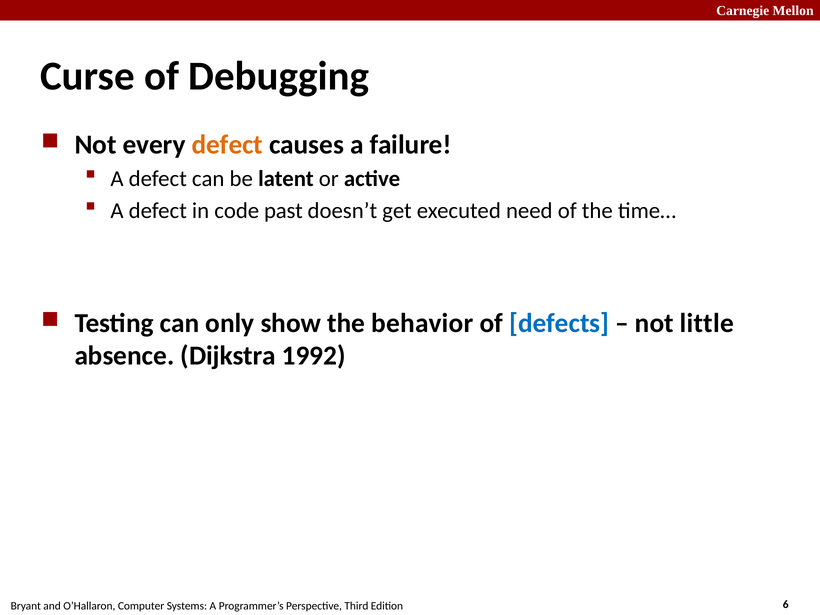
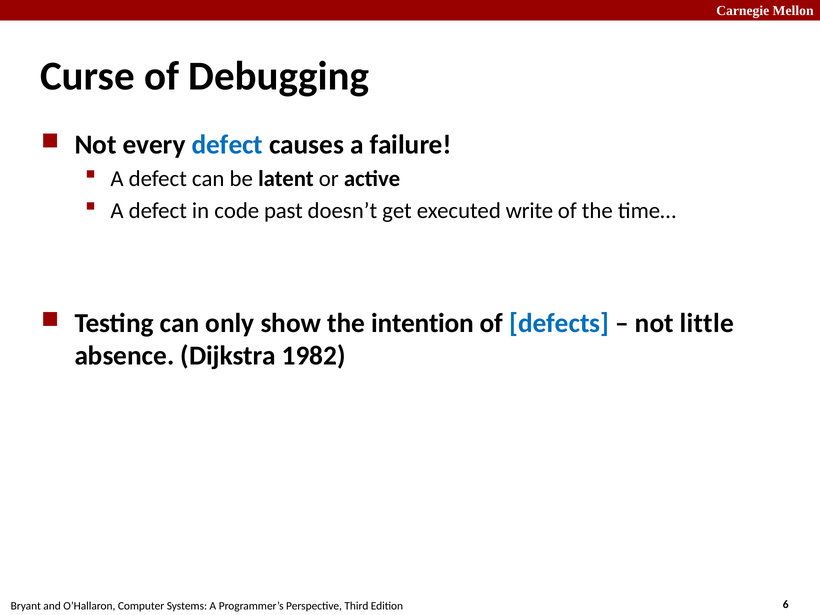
defect colour: orange -> blue (227, 145)
need: need -> write (529, 211)
behavior: behavior -> intention (423, 323)
1992: 1992 -> 1982 (314, 356)
